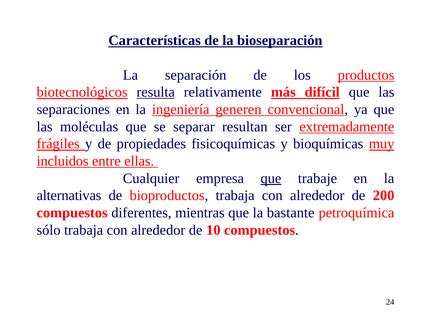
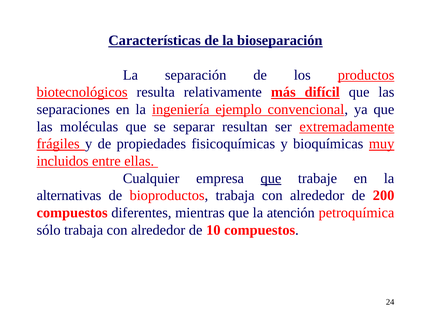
resulta underline: present -> none (156, 92)
generen: generen -> ejemplo (239, 109)
bastante: bastante -> atención (291, 213)
